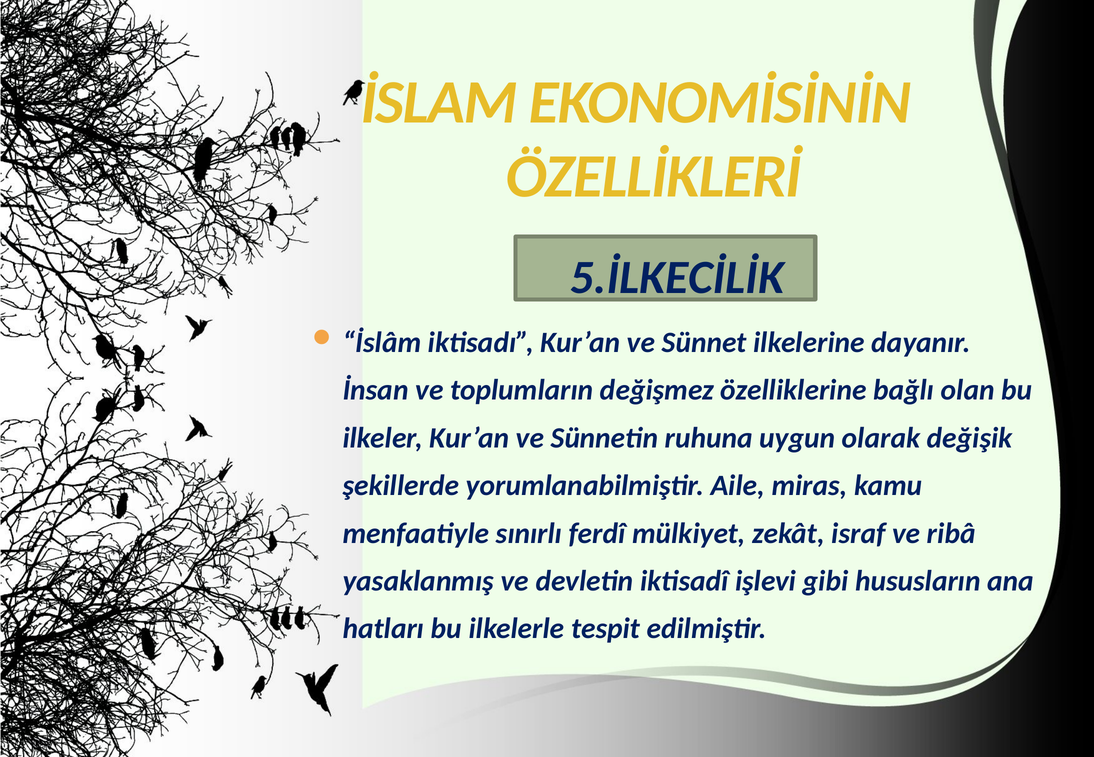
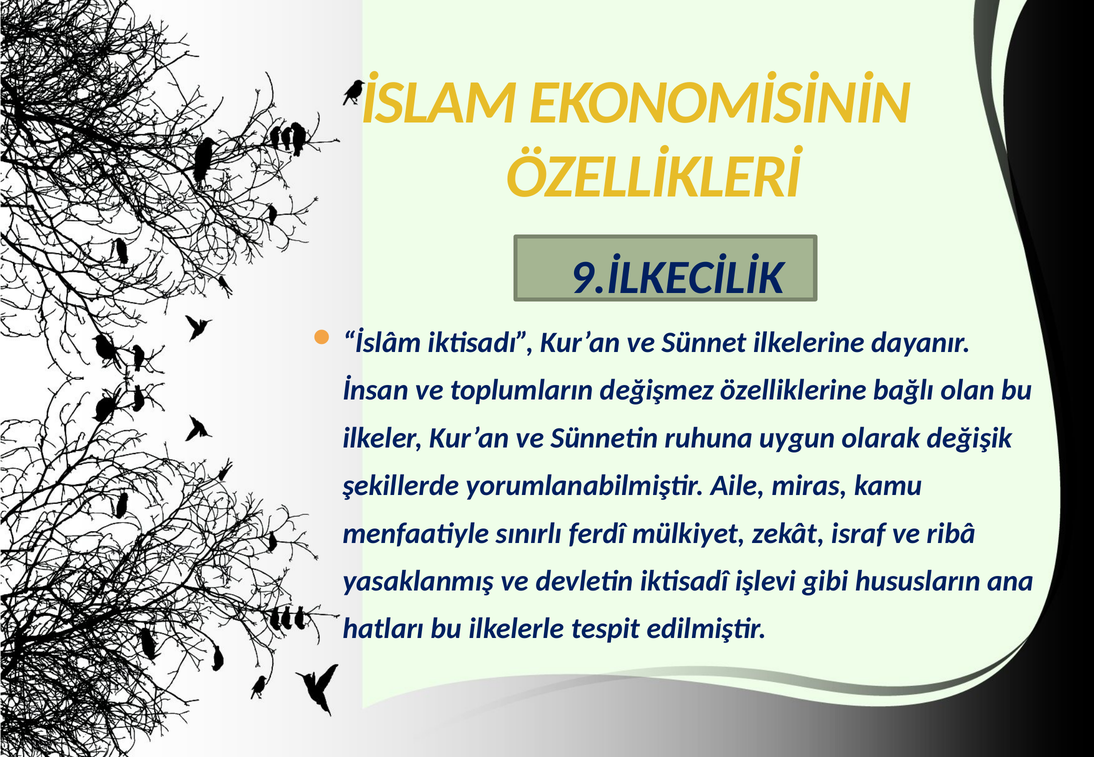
5.İLKECİLİK: 5.İLKECİLİK -> 9.İLKECİLİK (677, 278)
